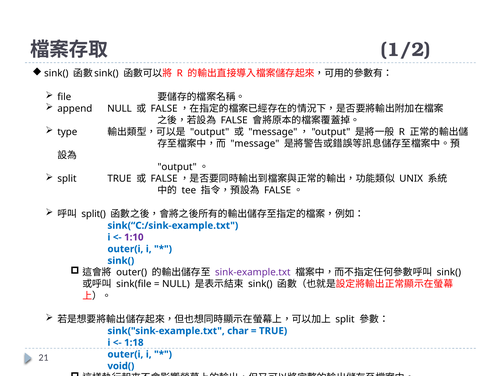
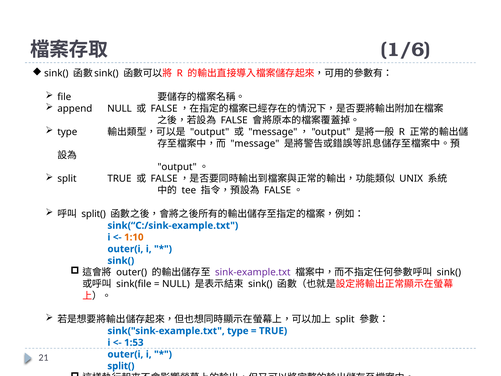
1/2: 1/2 -> 1/6 (406, 50)
1:10 colour: purple -> orange (134, 237)
sink("sink-example.txt char: char -> type (238, 331)
1:18: 1:18 -> 1:53 (134, 342)
void(: void( -> split( (121, 366)
